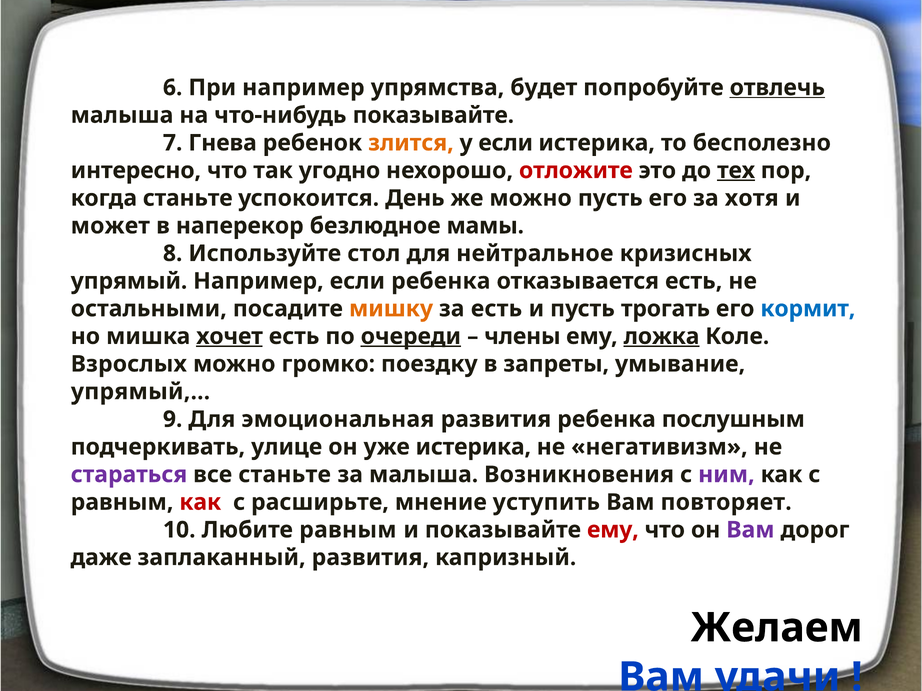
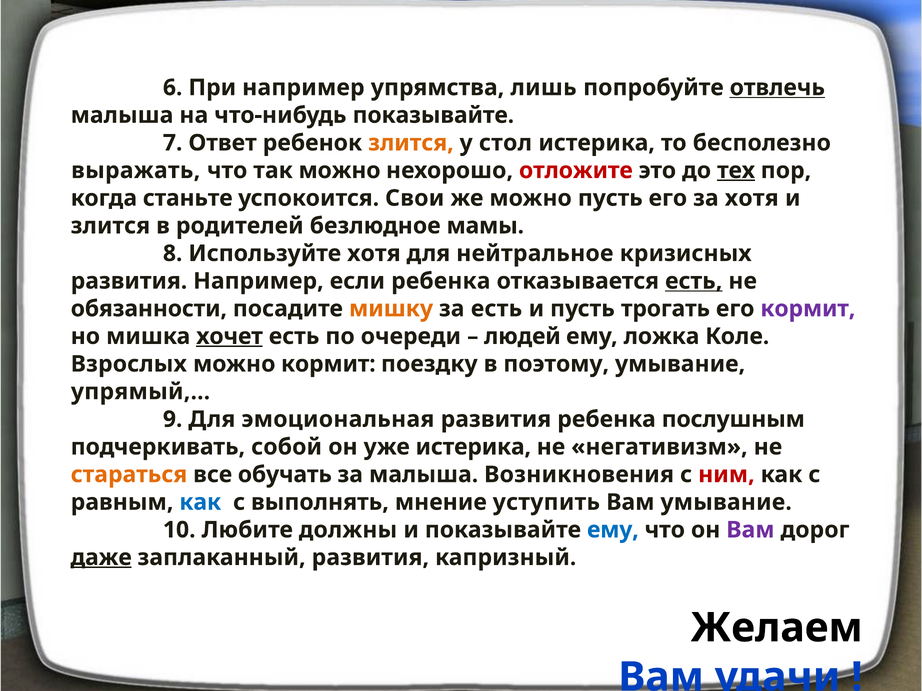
будет: будет -> лишь (544, 88)
Гнева: Гнева -> Ответ (223, 143)
у если: если -> стол (505, 143)
интересно: интересно -> выражать (136, 171)
так угодно: угодно -> можно (340, 171)
День: День -> Свои (415, 198)
может: может -> злится (110, 226)
наперекор: наперекор -> родителей (240, 226)
Используйте стол: стол -> хотя (374, 254)
упрямый: упрямый -> развития (129, 281)
есть underline: none -> present (694, 281)
остальными: остальными -> обязанности (149, 309)
кормит colour: blue -> purple (808, 309)
очереди underline: present -> none (411, 337)
члены: члены -> людей (522, 337)
ложка underline: present -> none (662, 337)
можно громко: громко -> кормит (328, 364)
запреты: запреты -> поэтому (556, 364)
улице: улице -> собой (287, 447)
стараться colour: purple -> orange (129, 475)
все станьте: станьте -> обучать (285, 475)
ним colour: purple -> red (726, 475)
как colour: red -> blue (200, 503)
расширьте: расширьте -> выполнять (320, 503)
Вам повторяет: повторяет -> умывание (726, 503)
Любите равным: равным -> должны (348, 530)
ему colour: red -> blue (613, 530)
даже underline: none -> present (101, 558)
